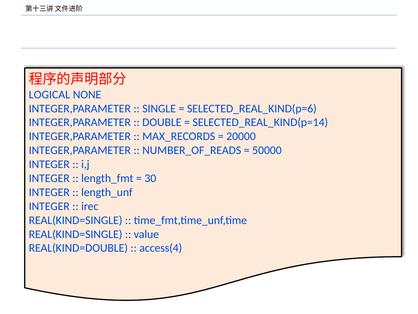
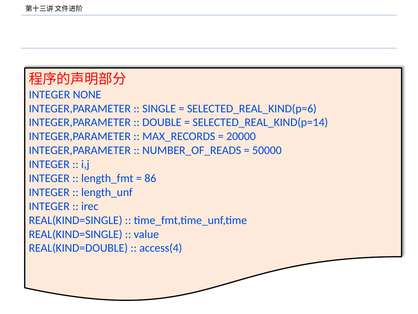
LOGICAL: LOGICAL -> INTEGER (49, 94)
30: 30 -> 86 (150, 178)
